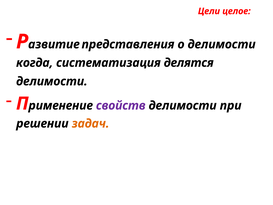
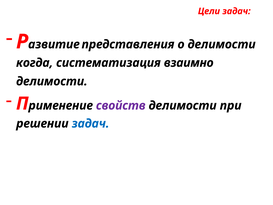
Цели целое: целое -> задач (236, 11)
делятся: делятся -> взаимно (189, 63)
задач colour: orange -> blue (91, 123)
